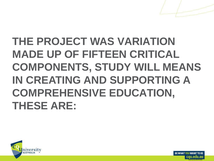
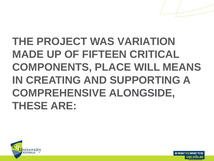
STUDY: STUDY -> PLACE (113, 67)
EDUCATION: EDUCATION -> ALONGSIDE (142, 93)
